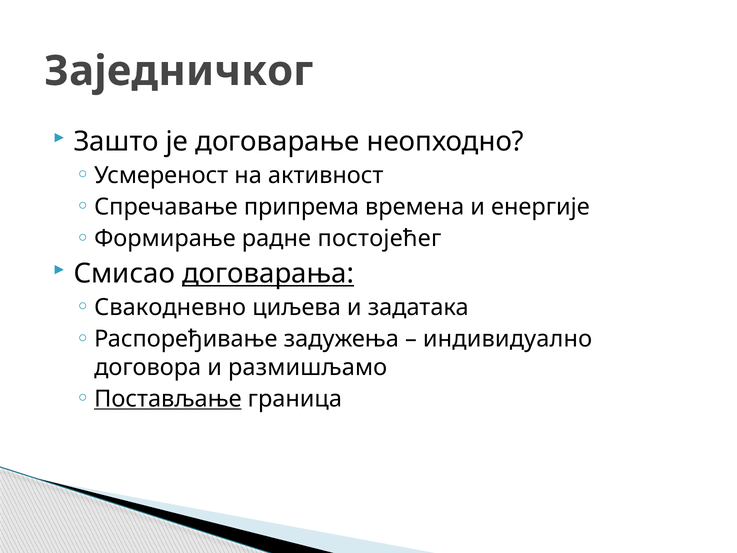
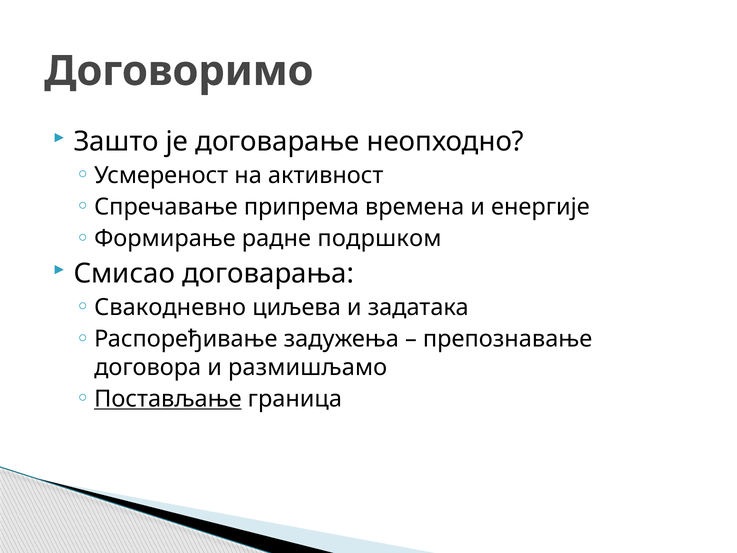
Заједничког: Заједничког -> Договоримо (179, 71)
постојећег: постојећег -> подршком (379, 238)
договарања underline: present -> none (268, 274)
индивидуално: индивидуално -> препознавање (508, 339)
